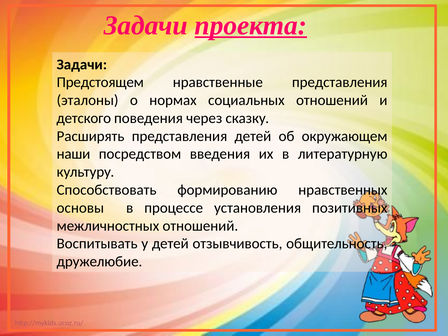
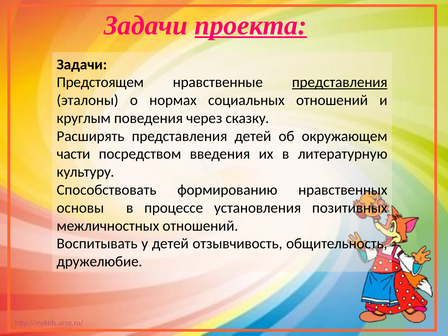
представления underline: none -> present (340, 82)
детского: детского -> круглым (84, 118)
наши: наши -> части (73, 154)
